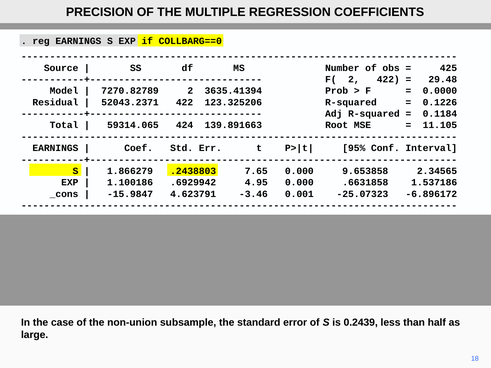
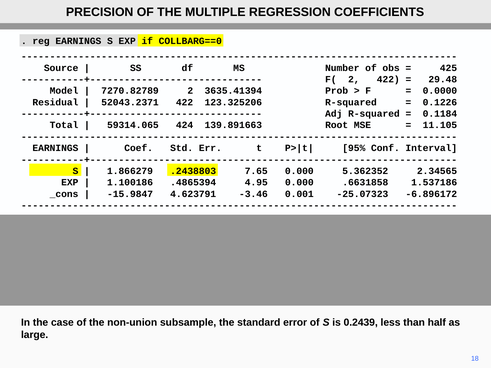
9.653858: 9.653858 -> 5.362352 (365, 171)
.6929942: .6929942 -> .4865394 (193, 183)
